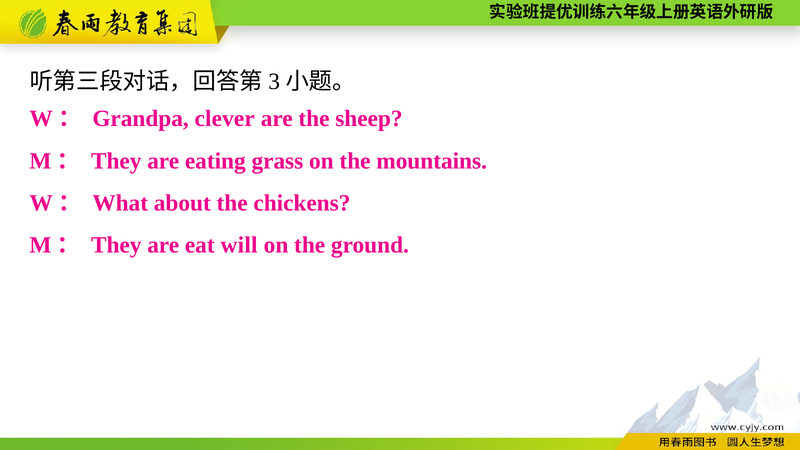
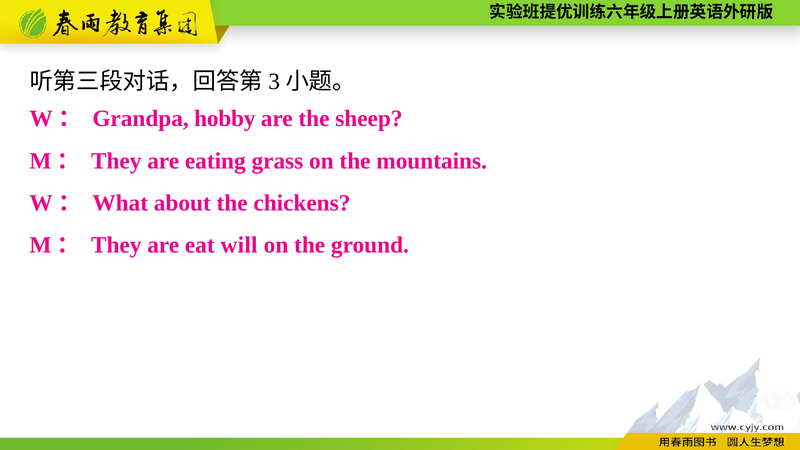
clever: clever -> hobby (225, 119)
